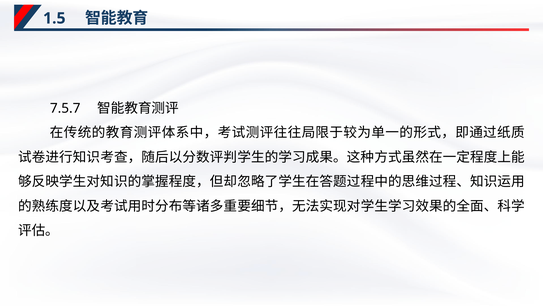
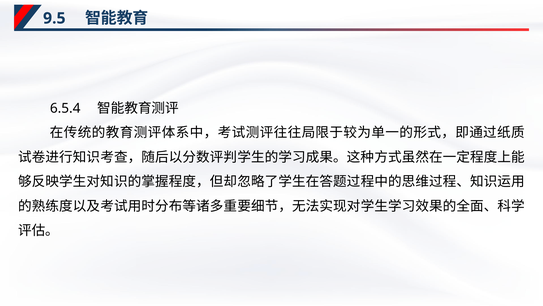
1.5: 1.5 -> 9.5 (54, 18)
7.5.7: 7.5.7 -> 6.5.4 (65, 108)
